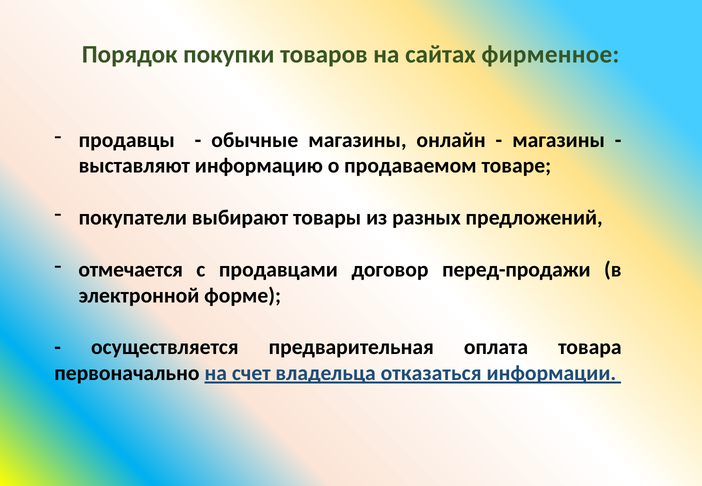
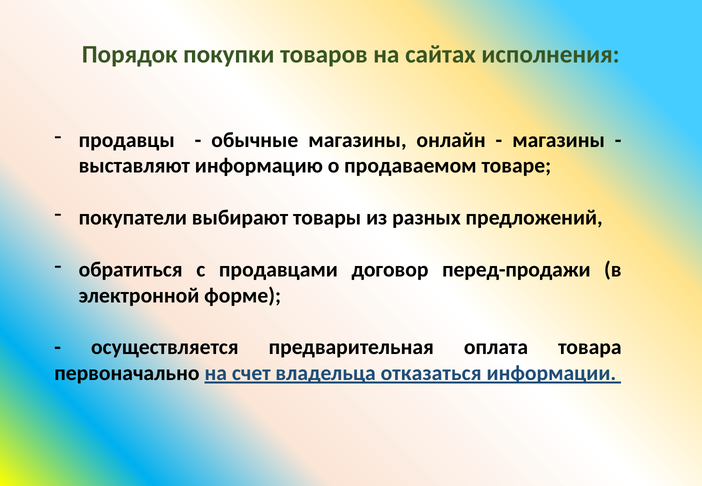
фирменное: фирменное -> исполнения (551, 55)
отмечается: отмечается -> обратиться (131, 269)
